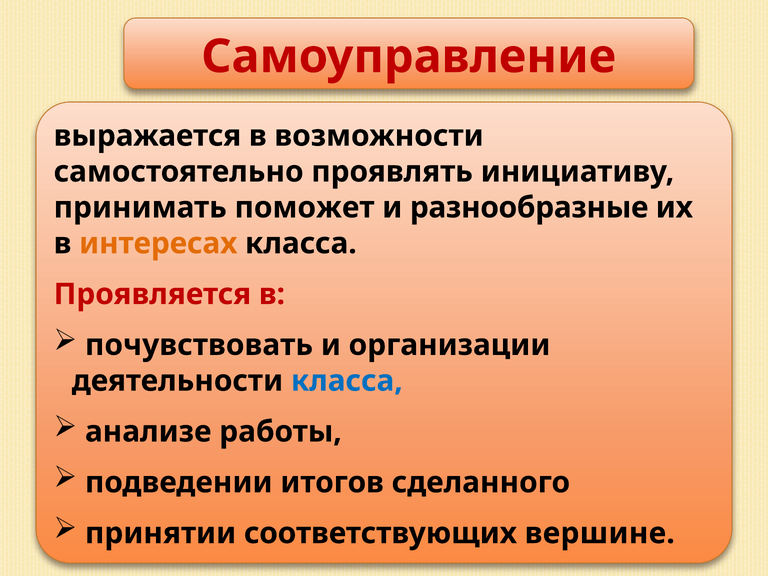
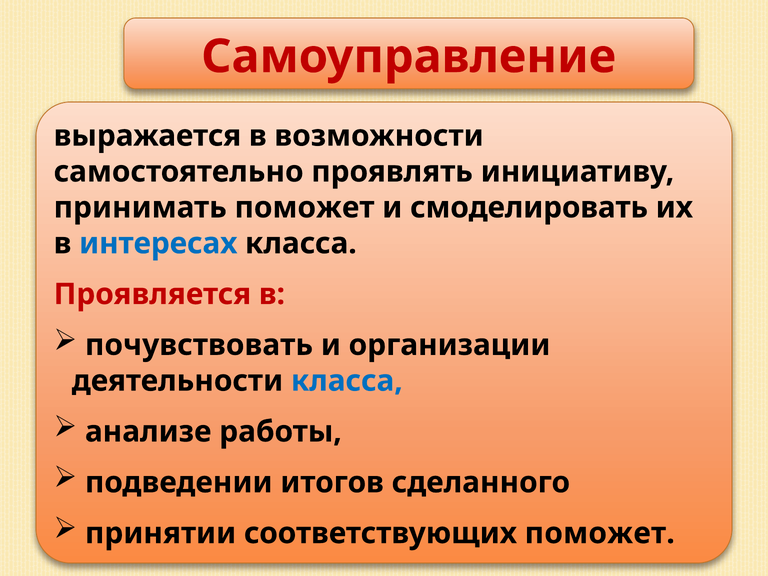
разнообразные: разнообразные -> смоделировать (529, 208)
интересах colour: orange -> blue (158, 243)
соответствующих вершине: вершине -> поможет (600, 533)
